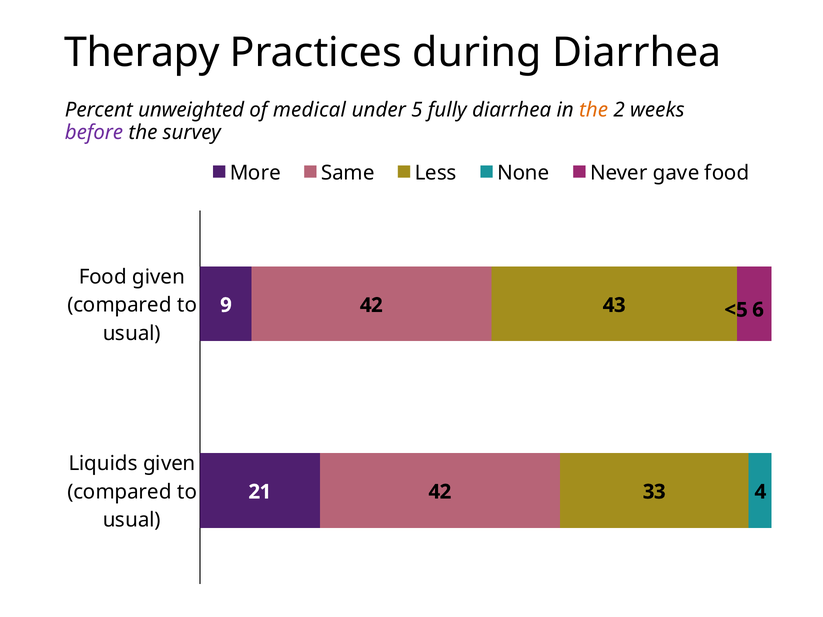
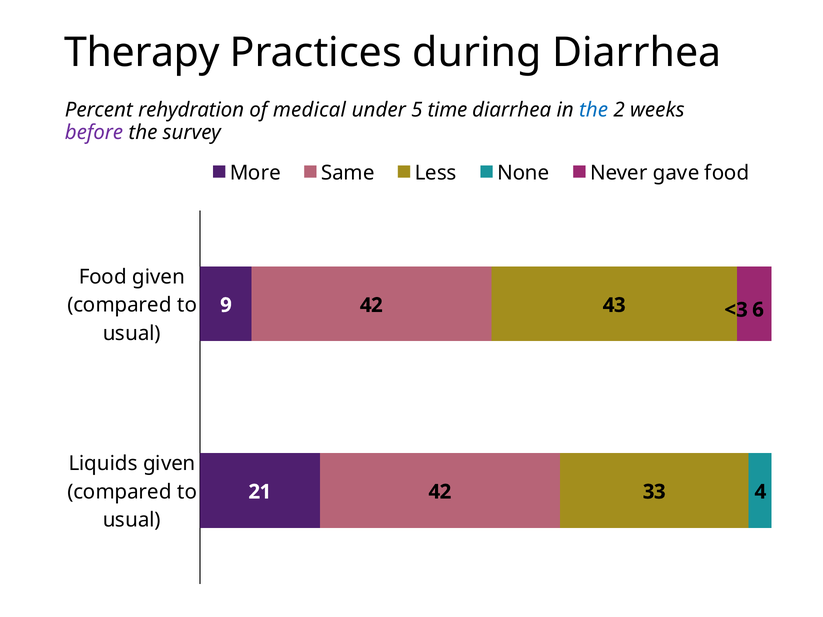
unweighted: unweighted -> rehydration (191, 110)
fully: fully -> time (447, 110)
the colour: orange -> blue (594, 110)
<5: <5 -> <3 (736, 310)
